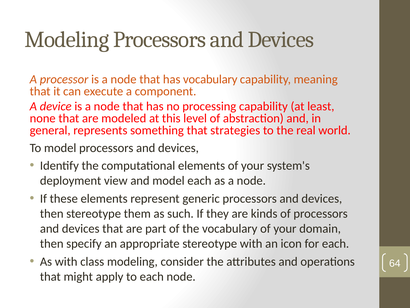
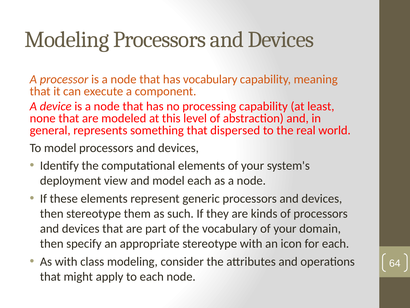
strategies: strategies -> dispersed (235, 130)
